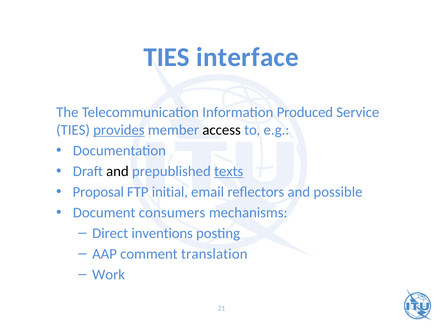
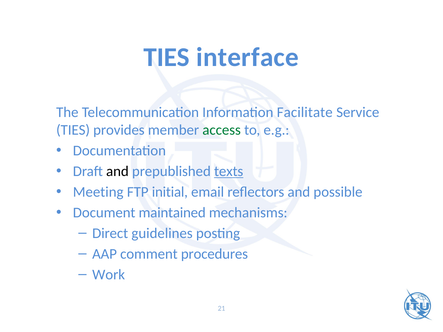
Produced: Produced -> Facilitate (305, 112)
provides underline: present -> none (119, 130)
access colour: black -> green (222, 130)
Proposal: Proposal -> Meeting (98, 192)
consumers: consumers -> maintained (172, 213)
inventions: inventions -> guidelines (162, 233)
translation: translation -> procedures (214, 254)
